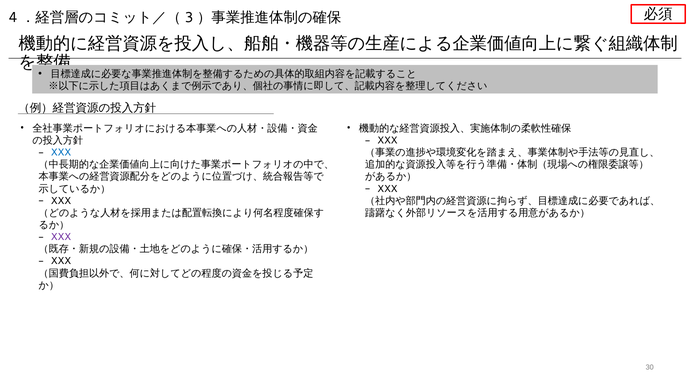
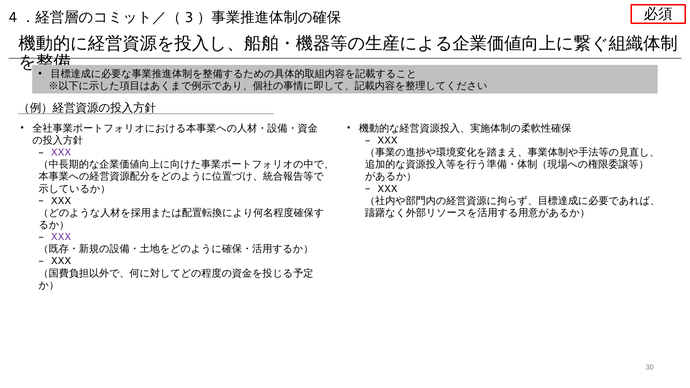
XXX colour: blue -> purple (61, 153)
